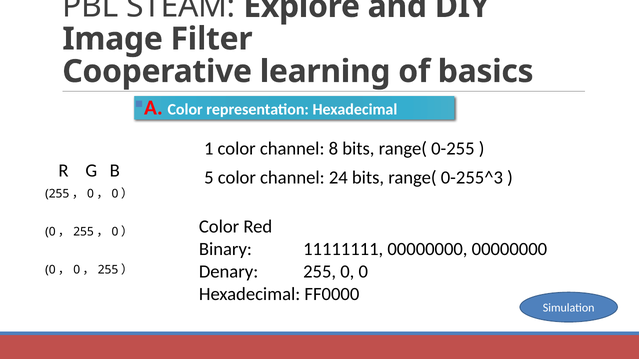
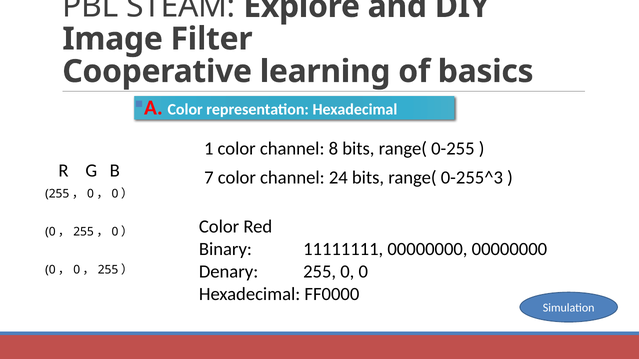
5: 5 -> 7 (209, 178)
